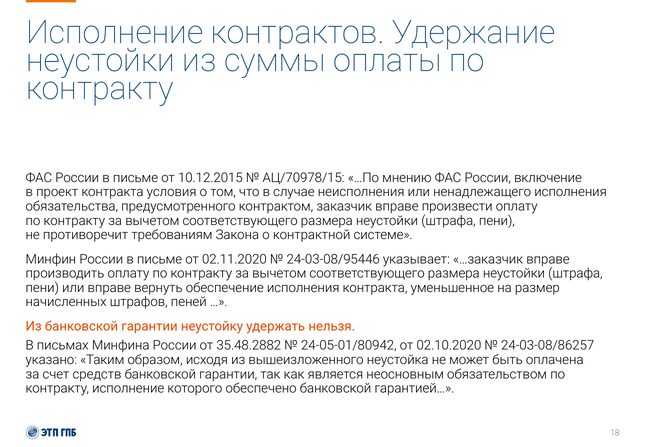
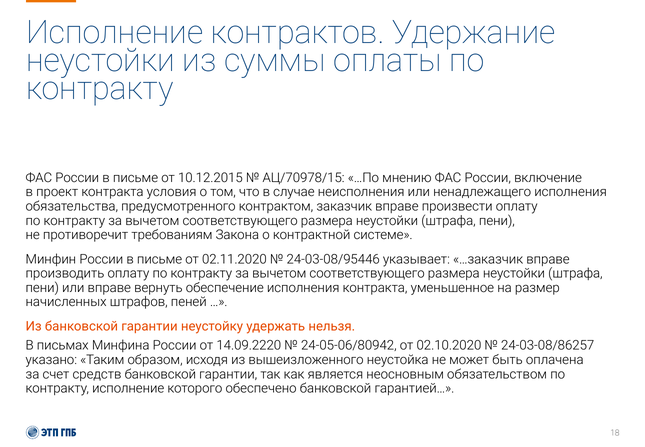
35.48.2882: 35.48.2882 -> 14.09.2220 (249, 345)
24-05-01/80942: 24-05-01/80942 -> 24-05-06/80942 (349, 345)
